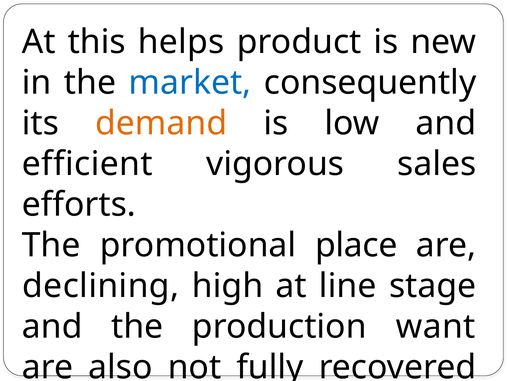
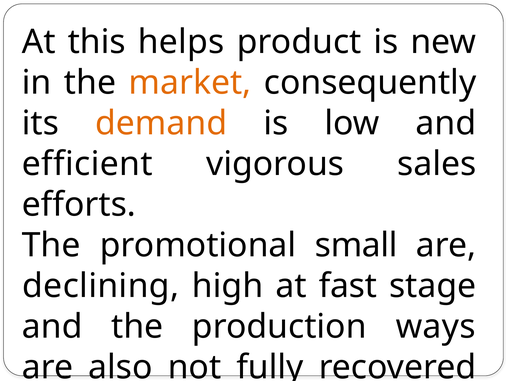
market colour: blue -> orange (190, 83)
place: place -> small (356, 245)
line: line -> fast (348, 285)
want: want -> ways (436, 326)
